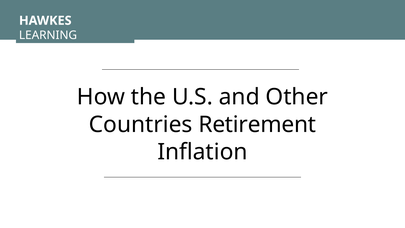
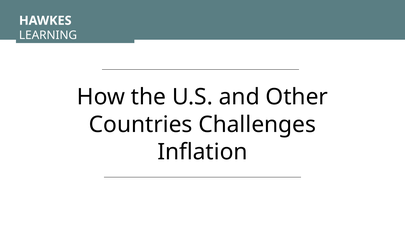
Retirement: Retirement -> Challenges (257, 124)
